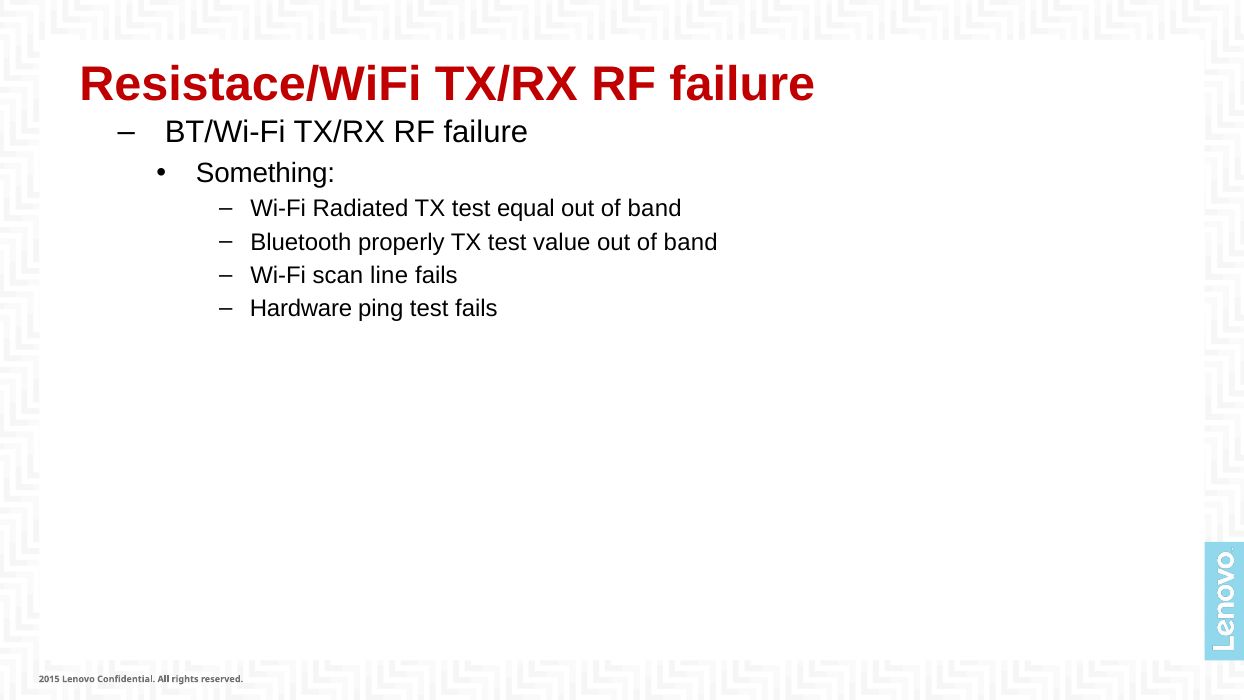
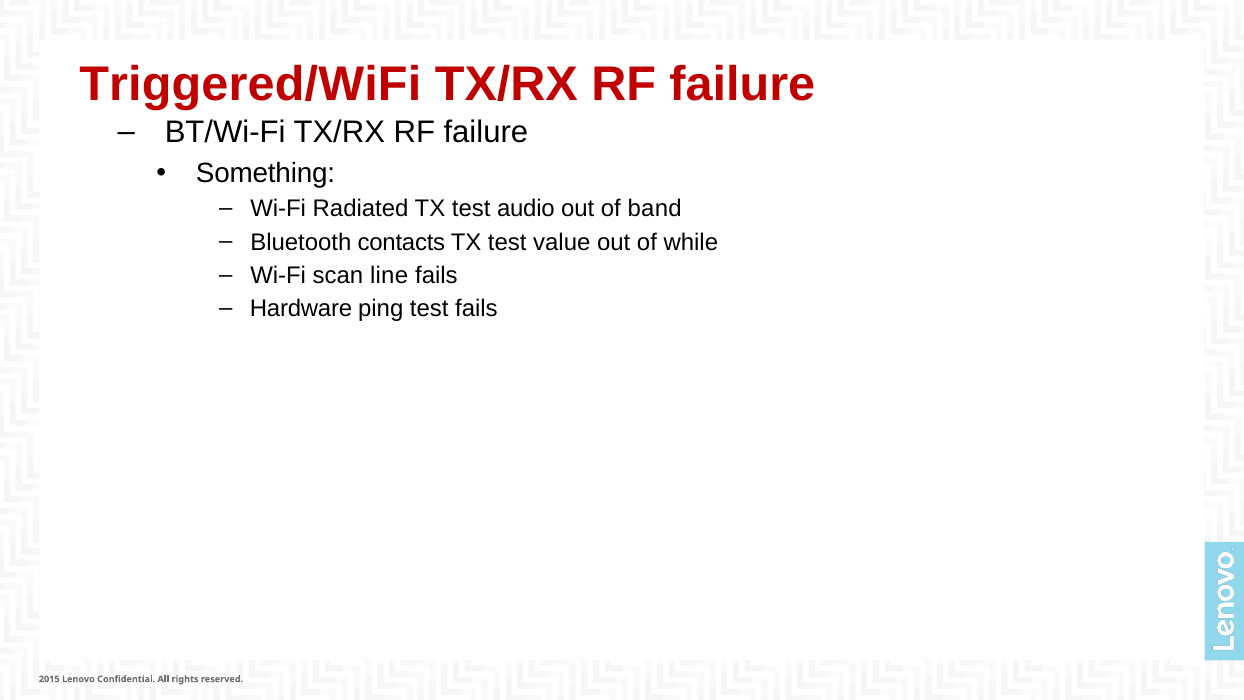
Resistace/WiFi: Resistace/WiFi -> Triggered/WiFi (250, 85)
equal: equal -> audio (526, 209)
properly: properly -> contacts (401, 242)
value out of band: band -> while (691, 242)
